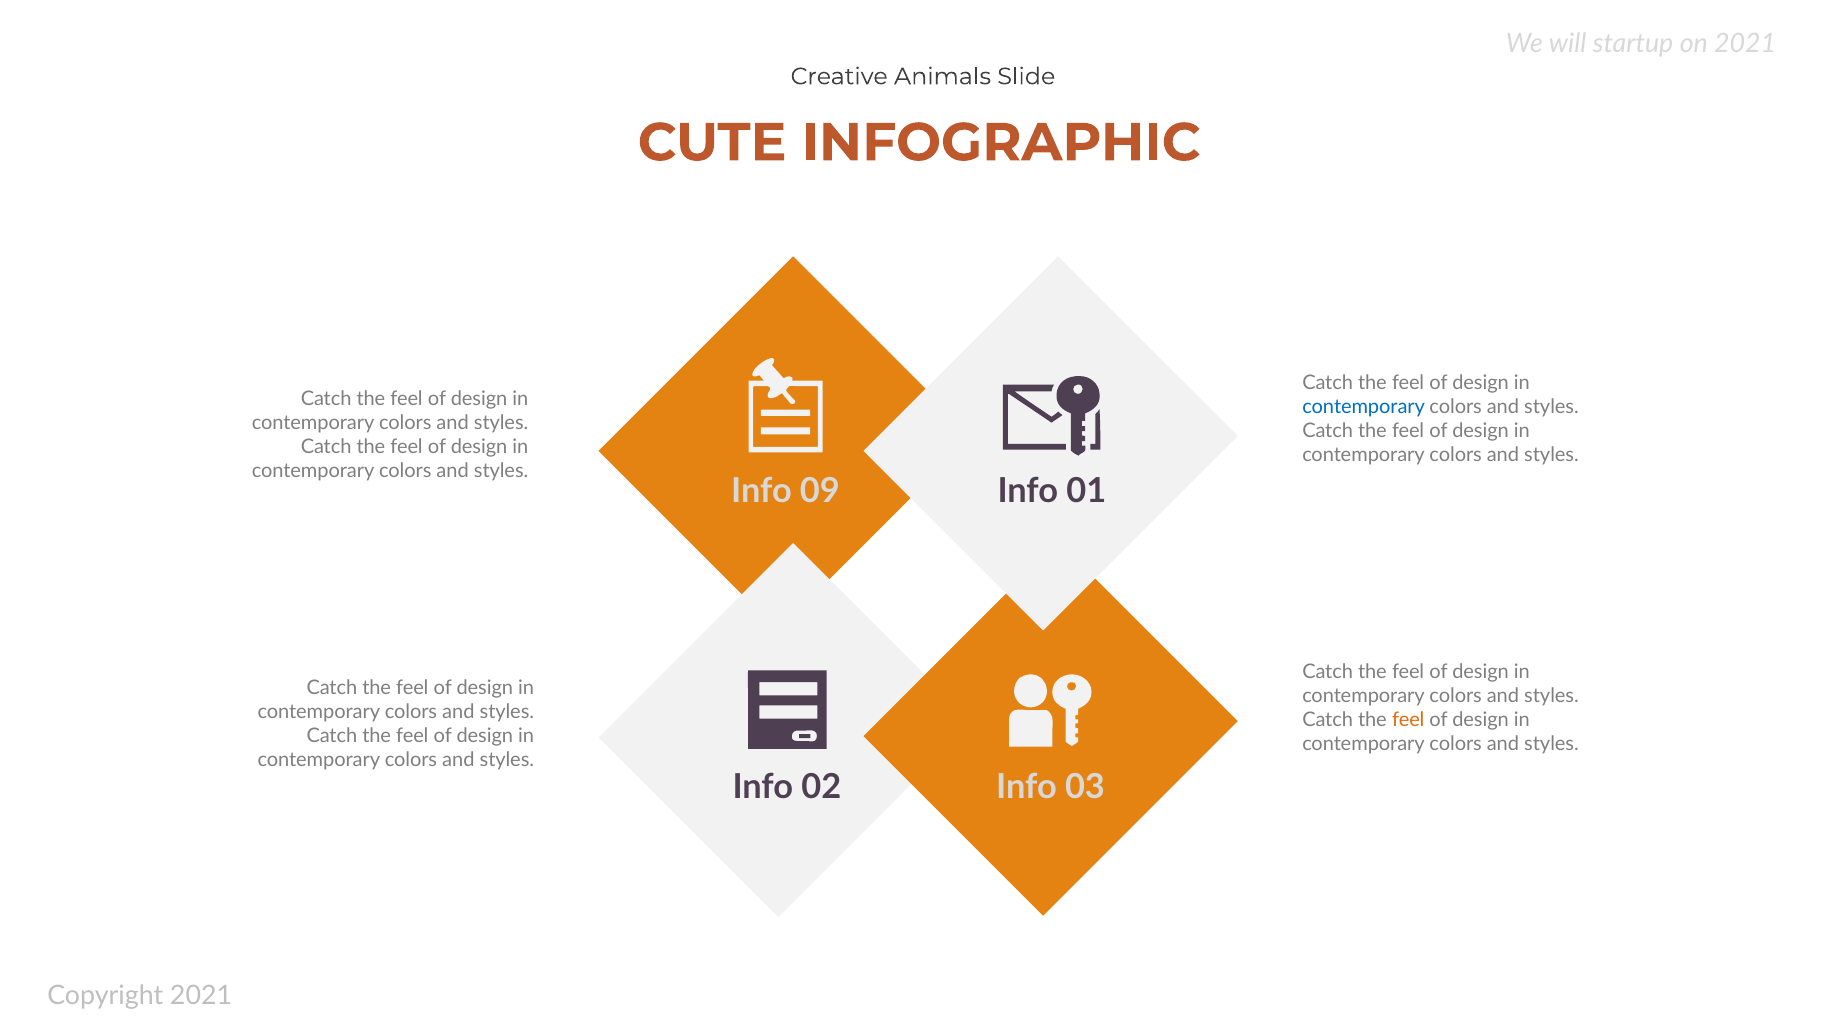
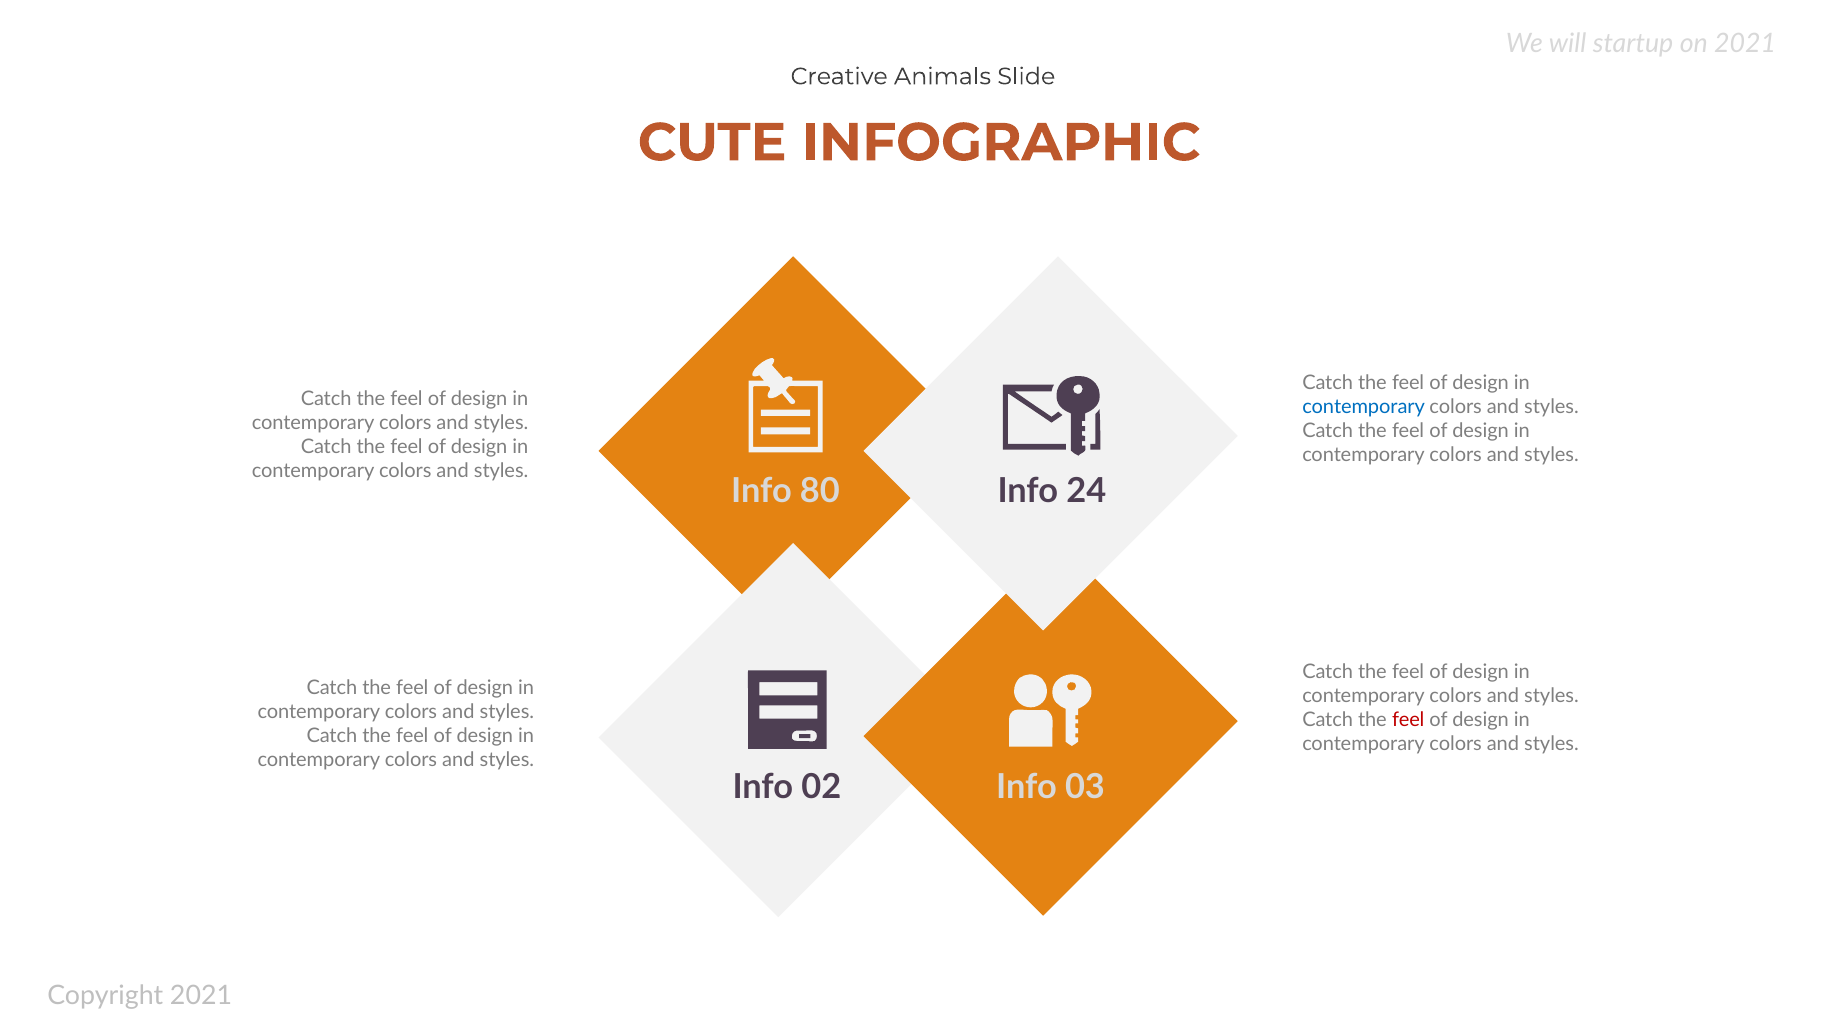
09: 09 -> 80 (820, 491)
01: 01 -> 24 (1086, 491)
feel colour: orange -> red (1408, 720)
